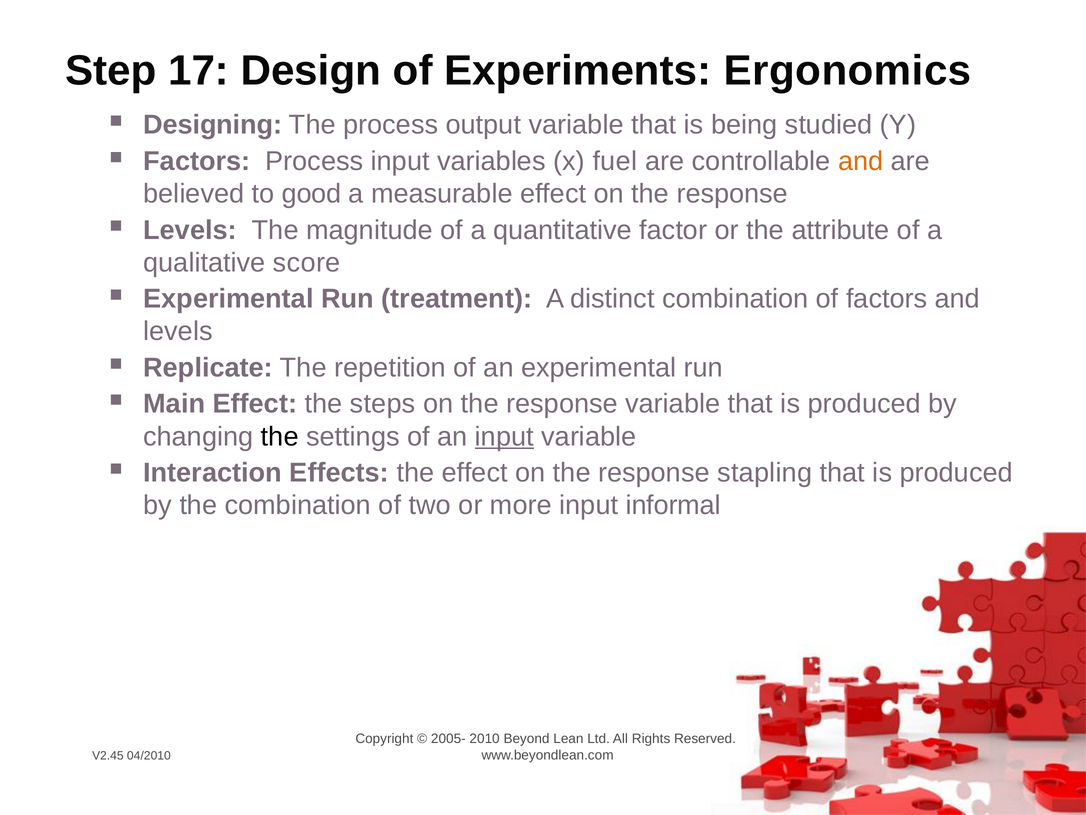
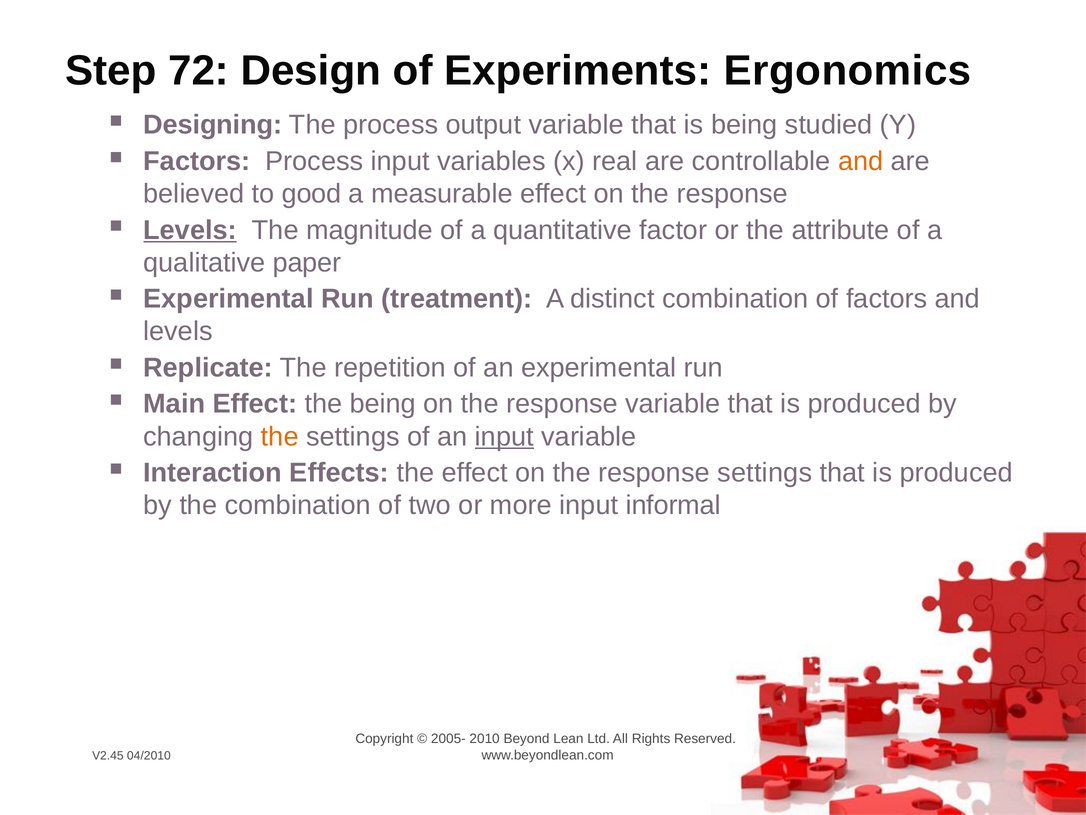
17: 17 -> 72 (199, 71)
fuel: fuel -> real (615, 161)
Levels underline: none -> present (190, 230)
score: score -> paper (307, 262)
the steps: steps -> being (383, 404)
the colour: black -> orange (280, 436)
response stapling: stapling -> settings (765, 473)
